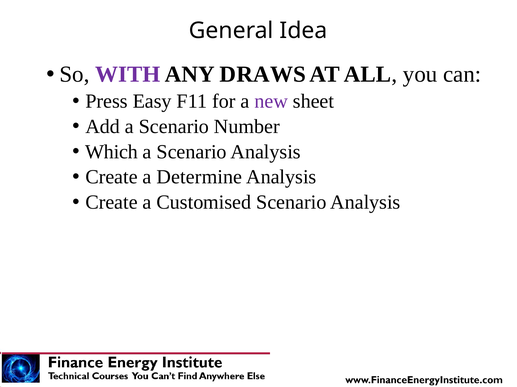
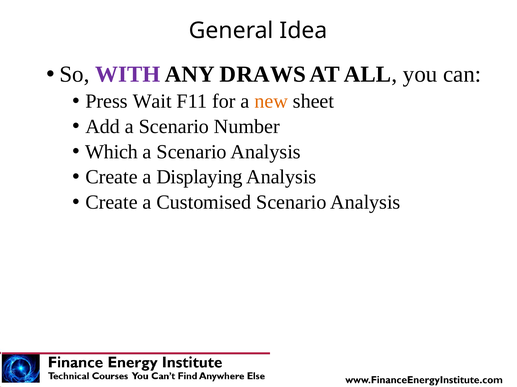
Easy: Easy -> Wait (152, 101)
new colour: purple -> orange (271, 101)
Determine: Determine -> Displaying (200, 177)
